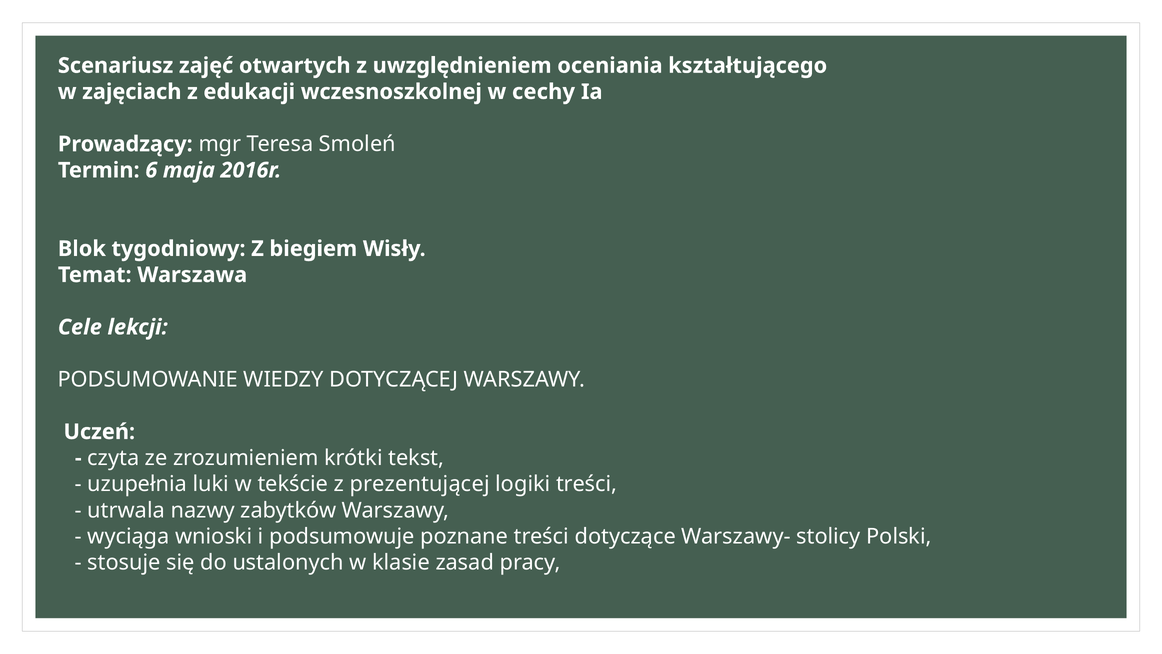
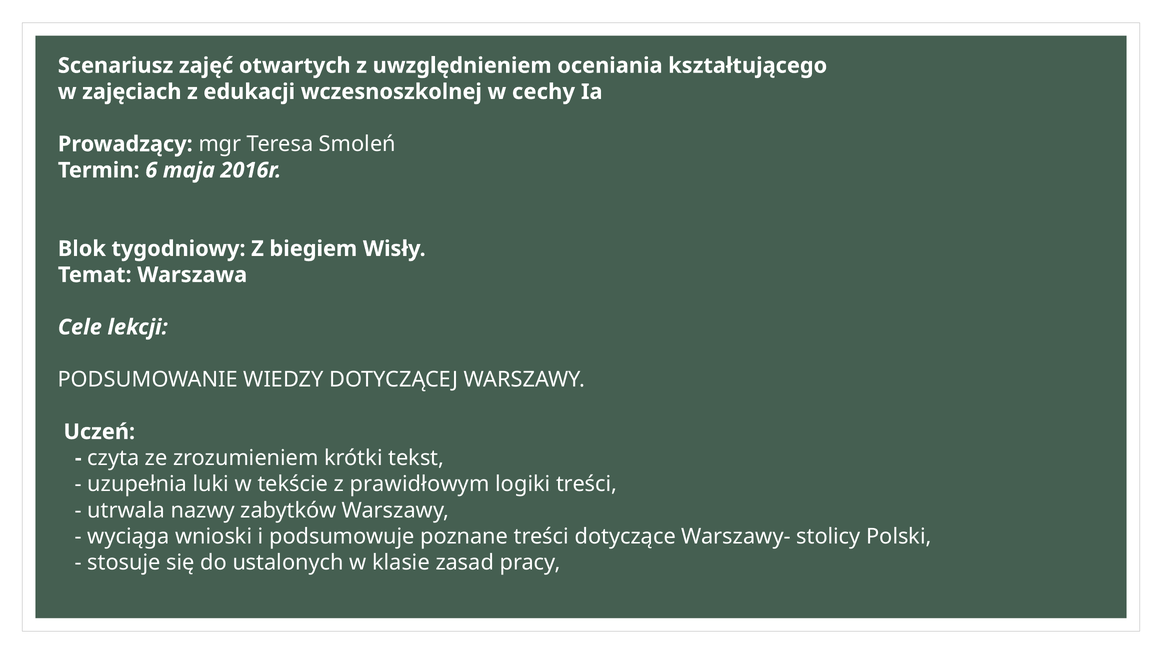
prezentującej: prezentującej -> prawidłowym (420, 484)
